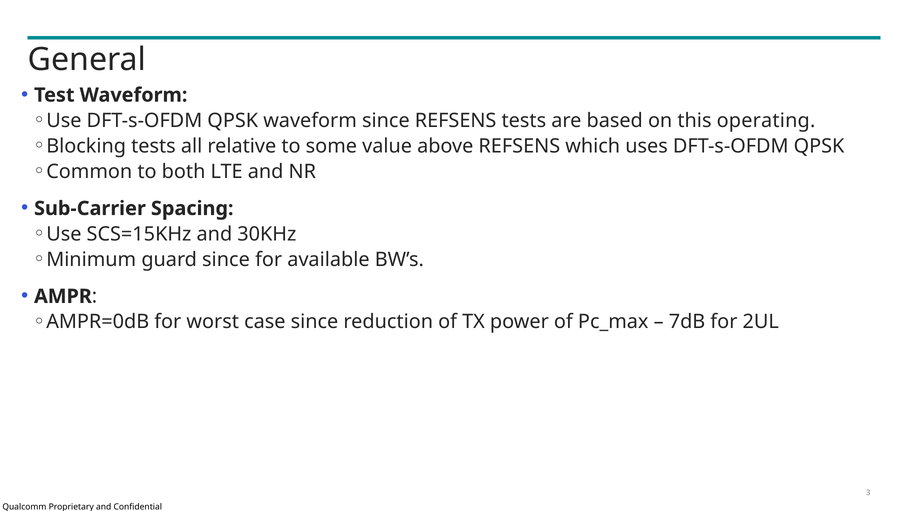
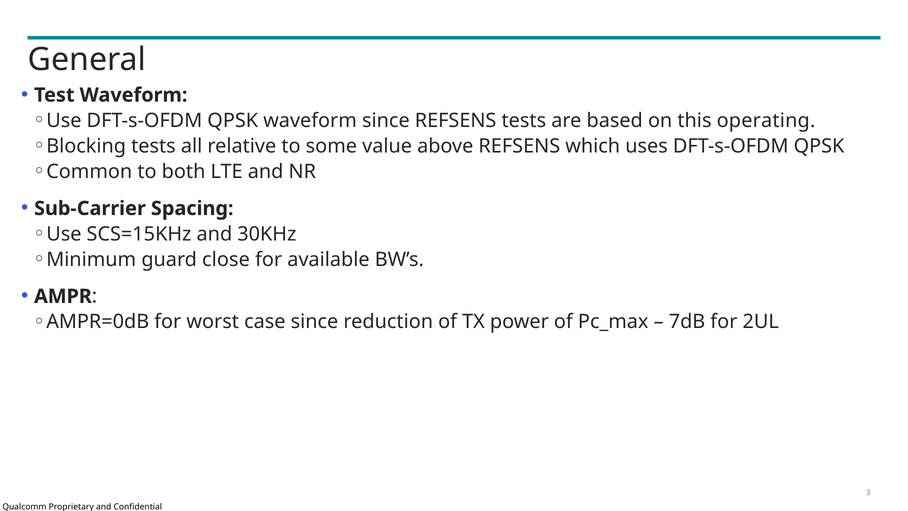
guard since: since -> close (226, 259)
